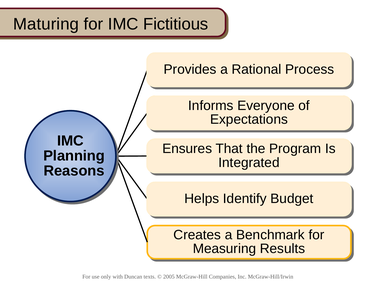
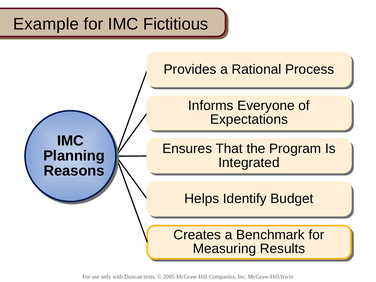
Maturing: Maturing -> Example (46, 24)
